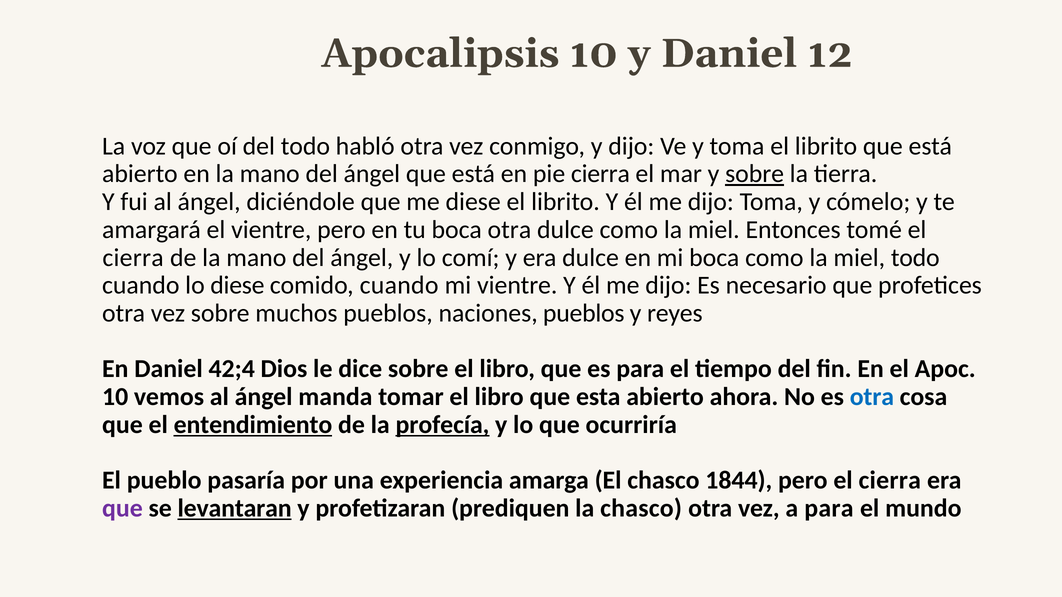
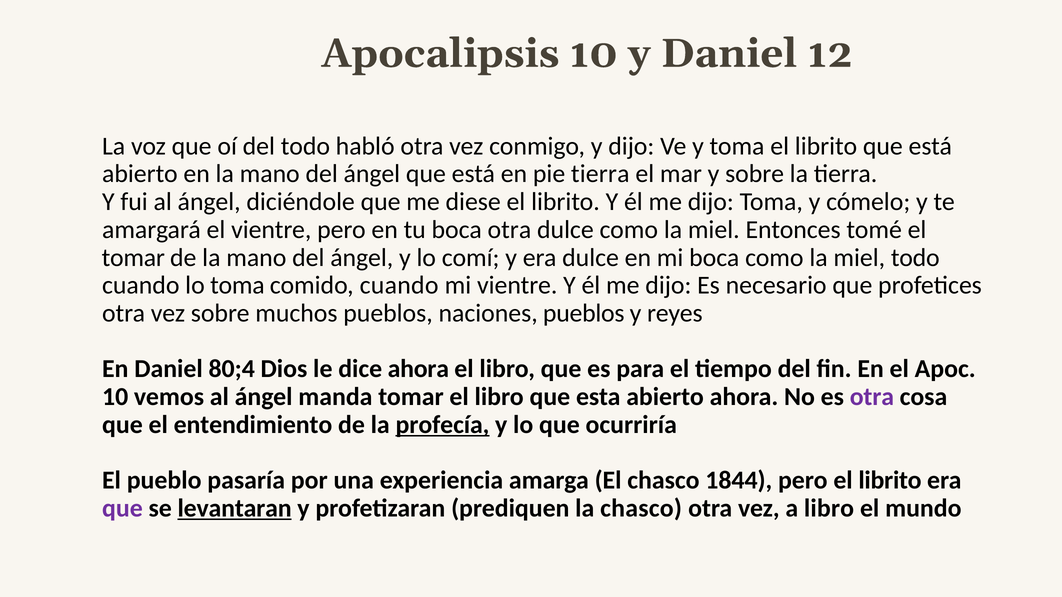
pie cierra: cierra -> tierra (600, 174)
sobre underline: present -> none (755, 174)
cierra: cierra -> tomar (133, 258)
lo diese: diese -> toma (237, 286)
42;4: 42;4 -> 80;4 (232, 369)
dice sobre: sobre -> ahora (418, 369)
otra colour: blue -> purple (872, 397)
entendimiento underline: present -> none (253, 425)
pero el cierra: cierra -> librito (890, 481)
a para: para -> libro (829, 509)
